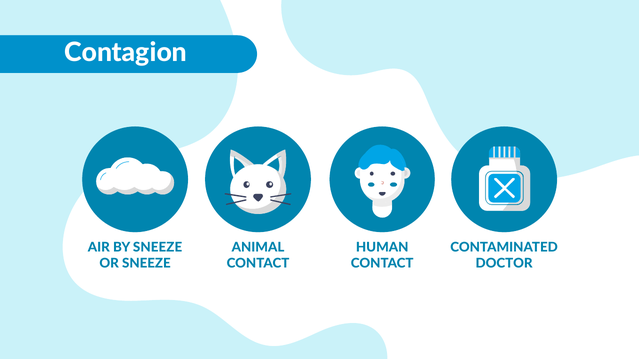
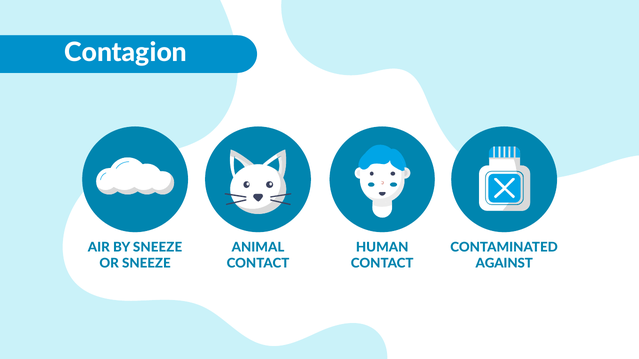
DOCTOR: DOCTOR -> AGAINST (504, 263)
